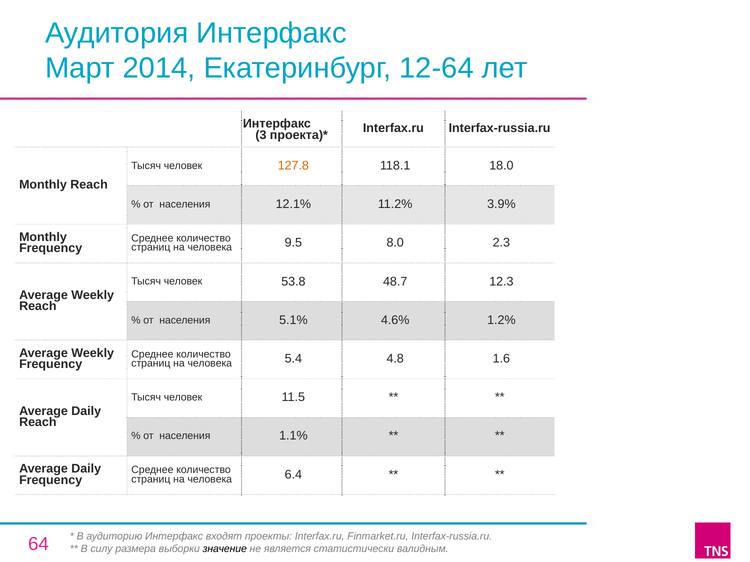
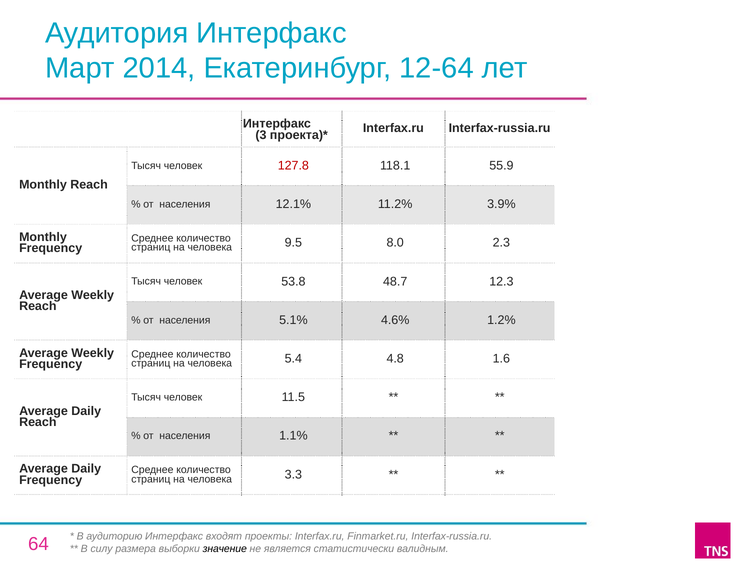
127.8 colour: orange -> red (293, 166)
18.0: 18.0 -> 55.9 (501, 166)
6.4: 6.4 -> 3.3 (293, 475)
